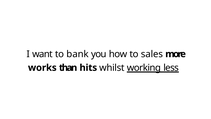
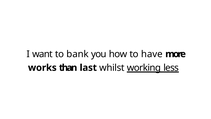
sales: sales -> have (152, 54)
hits: hits -> last (88, 68)
